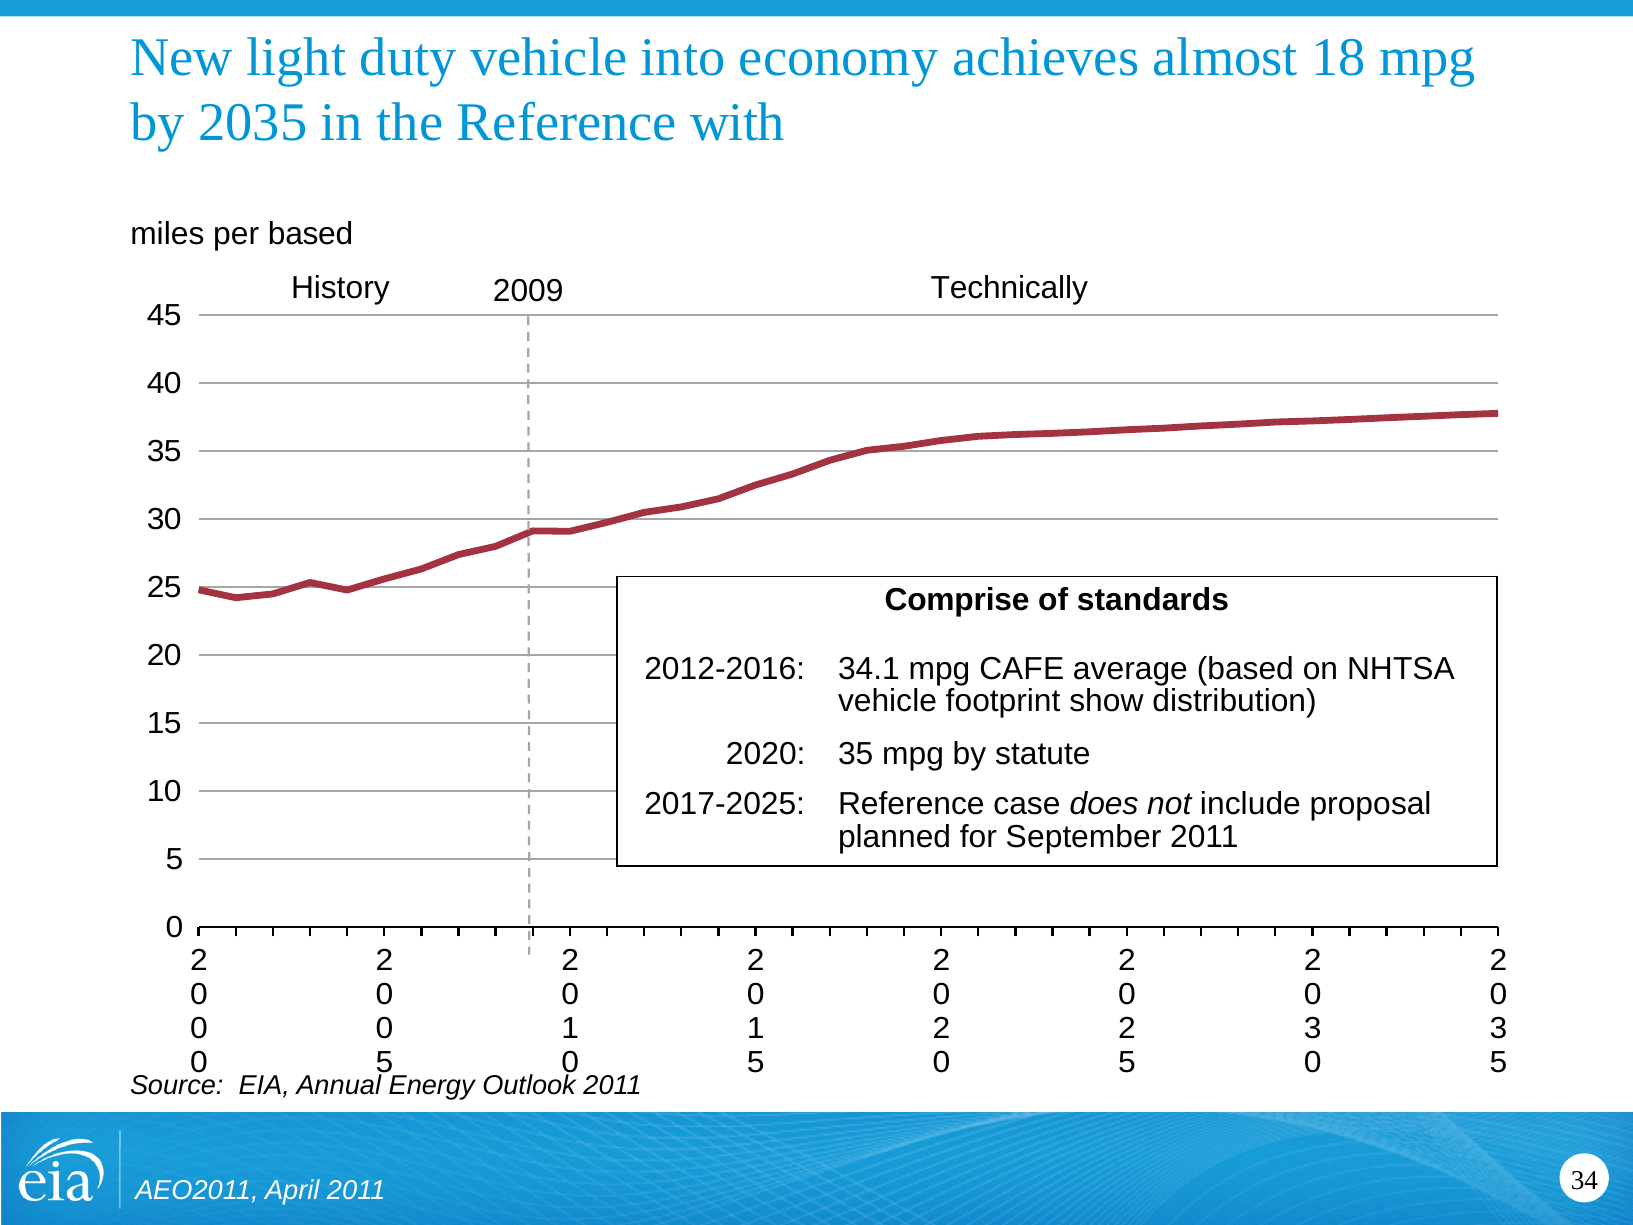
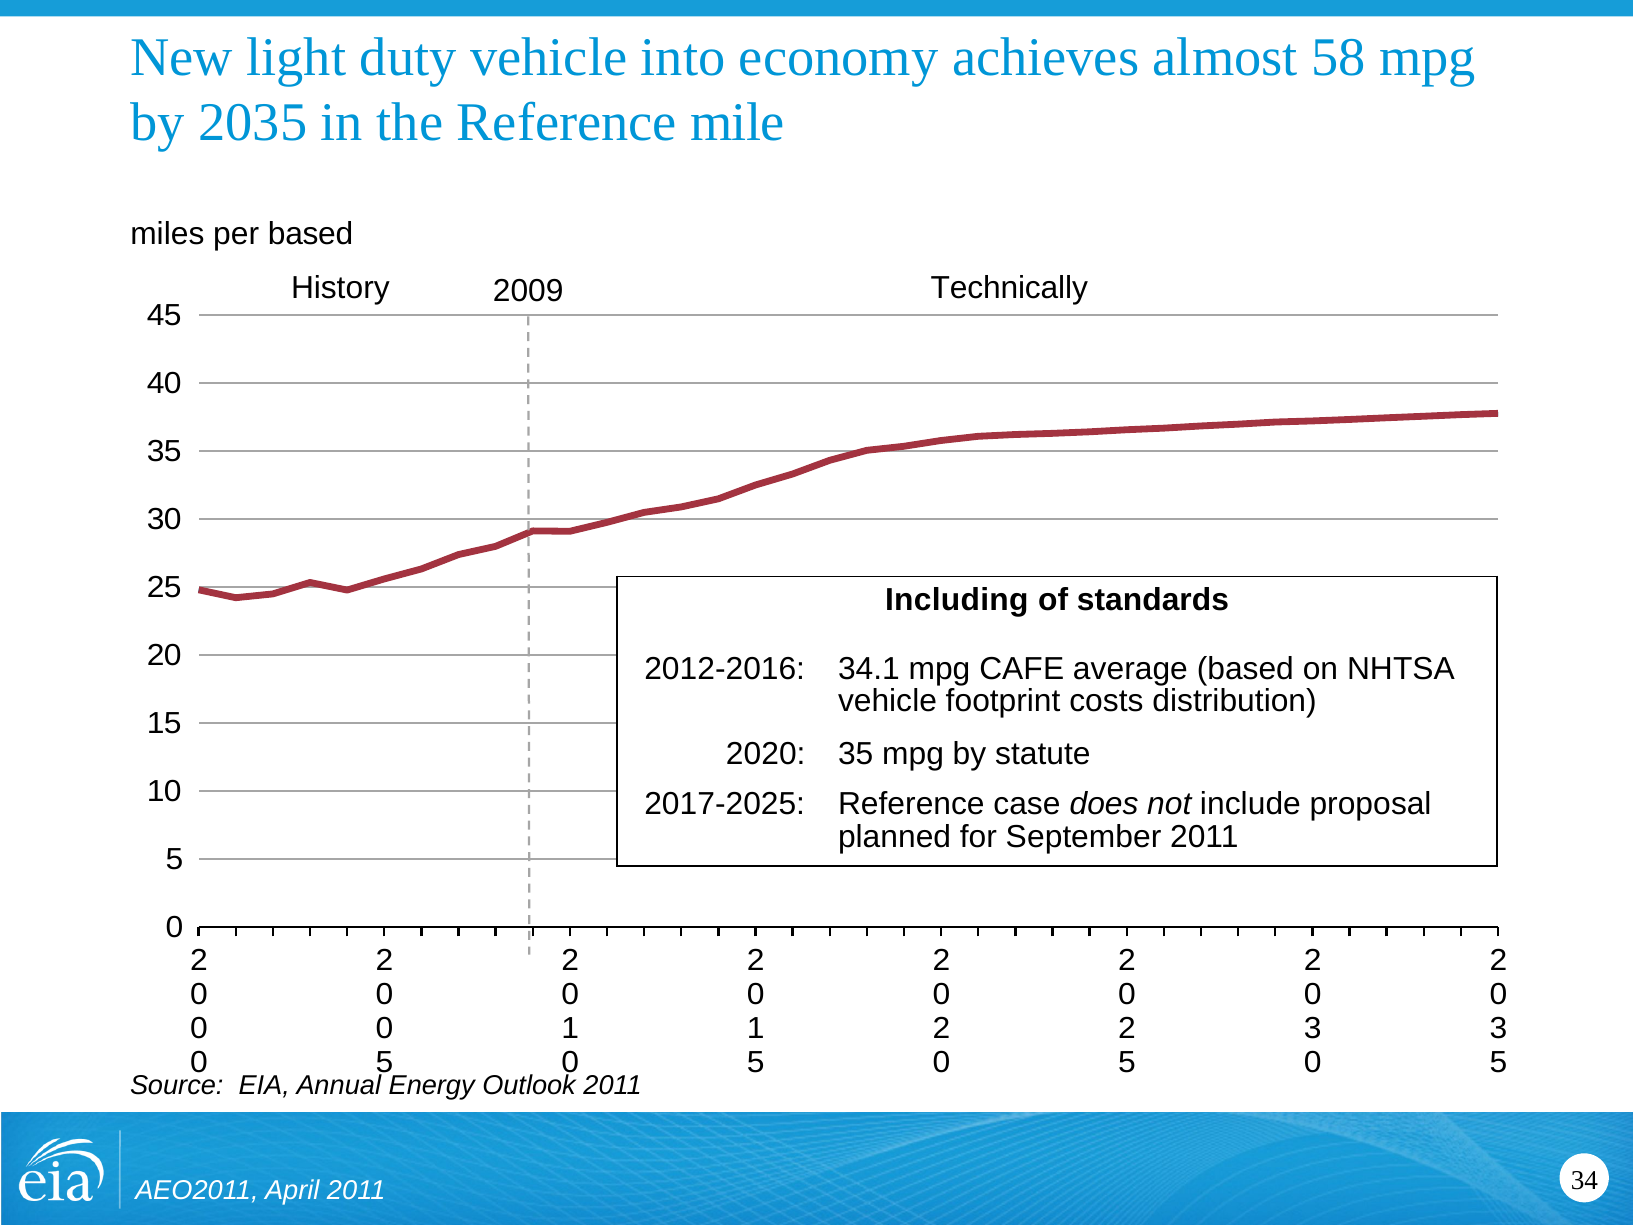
18: 18 -> 58 (1339, 57)
with: with -> mile (738, 123)
Comprise: Comprise -> Including (957, 600)
show: show -> costs (1106, 701)
